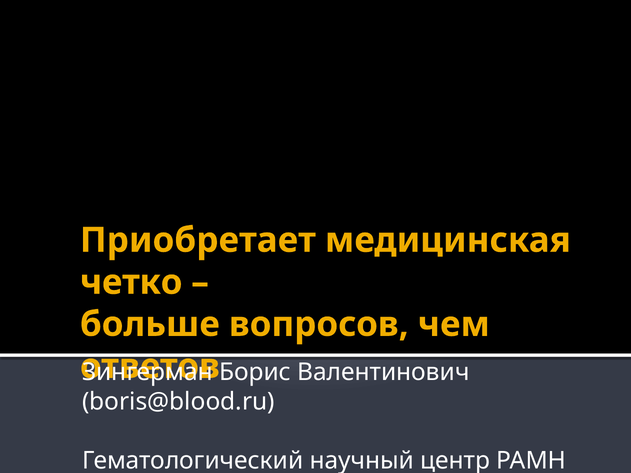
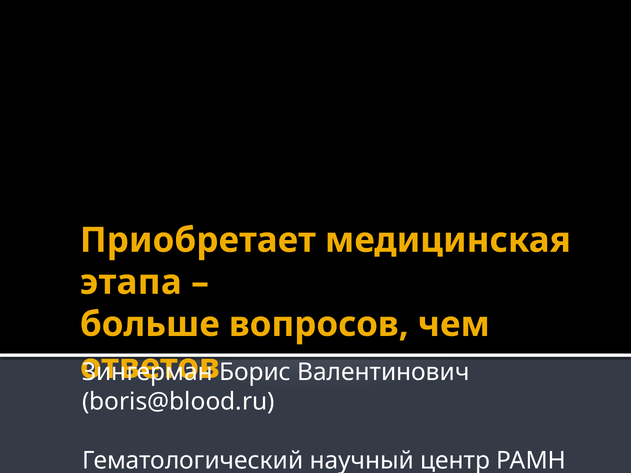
четко: четко -> этапа (131, 282)
